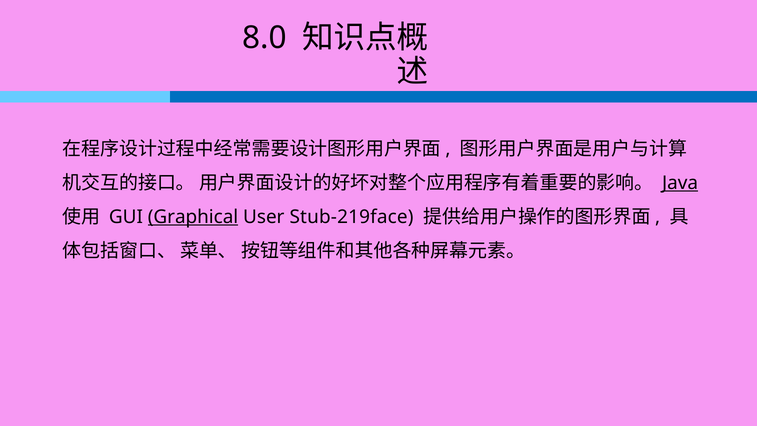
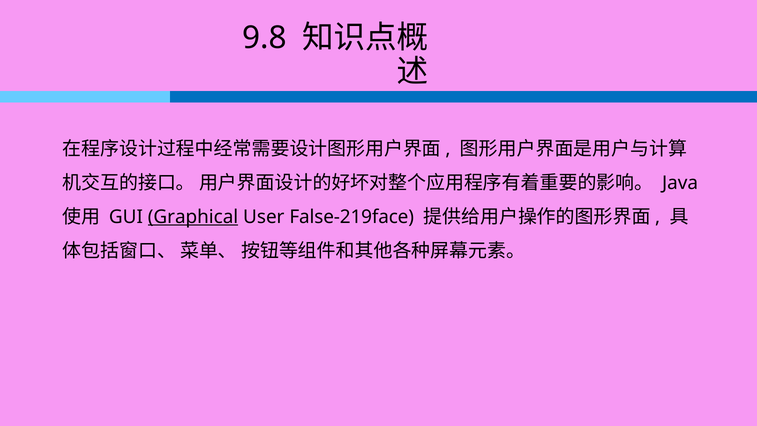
8.0: 8.0 -> 9.8 (265, 38)
Java underline: present -> none (680, 183)
Stub-219face: Stub-219face -> False-219face (352, 217)
